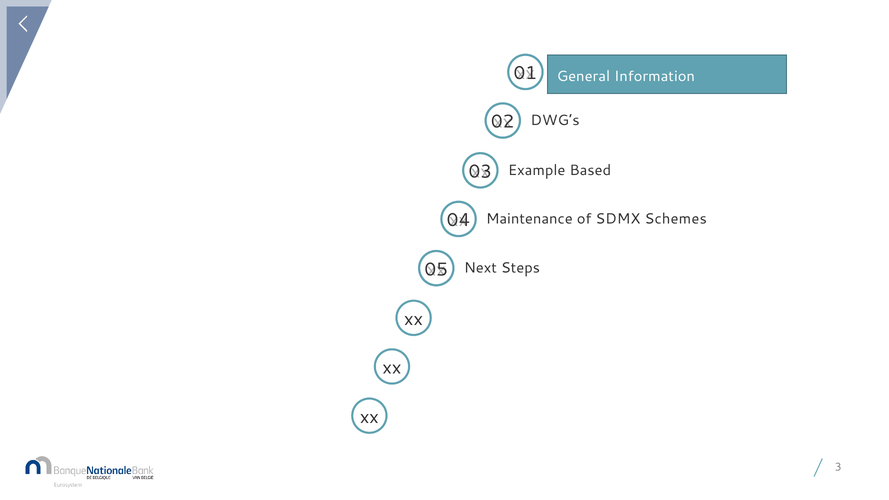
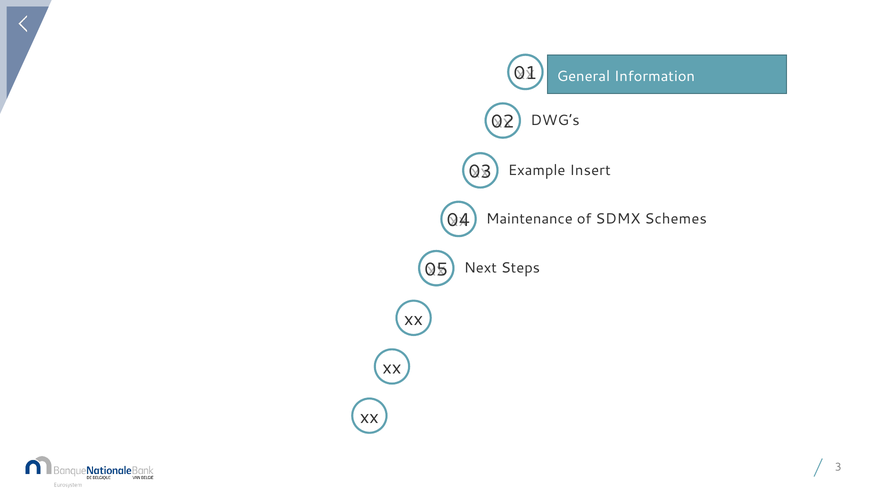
Based: Based -> Insert (590, 170)
